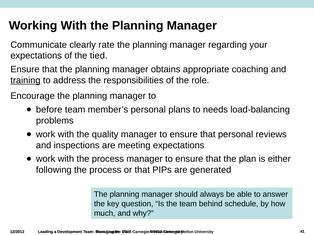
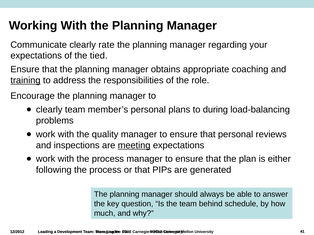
before: before -> clearly (49, 110)
needs: needs -> during (215, 110)
meeting underline: none -> present (134, 146)
